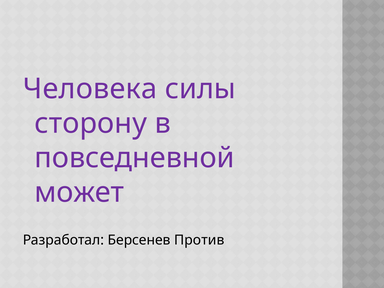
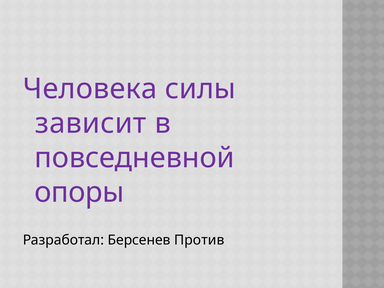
сторону: сторону -> зависит (91, 123)
может: может -> опоры (79, 192)
